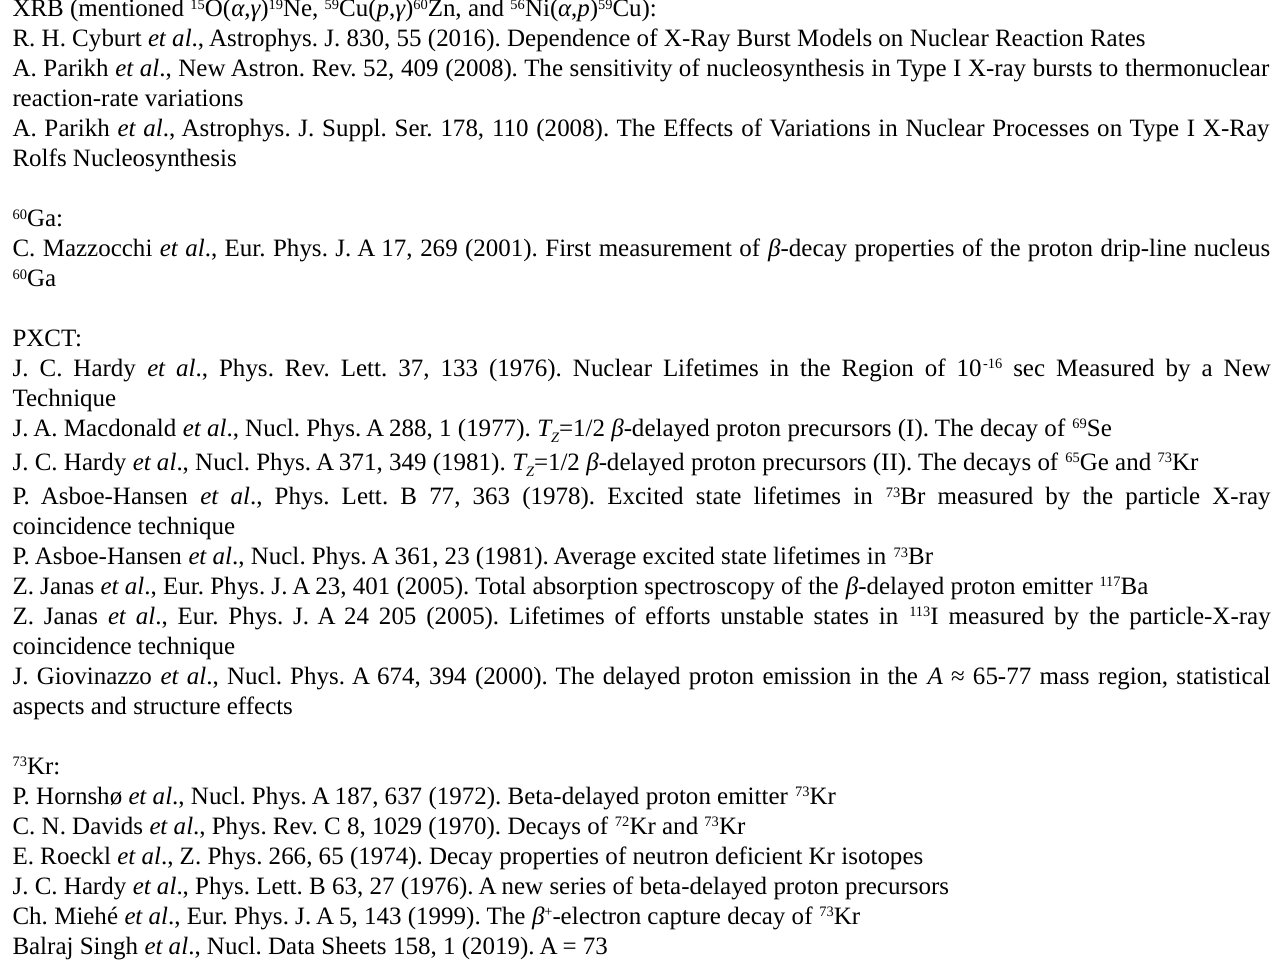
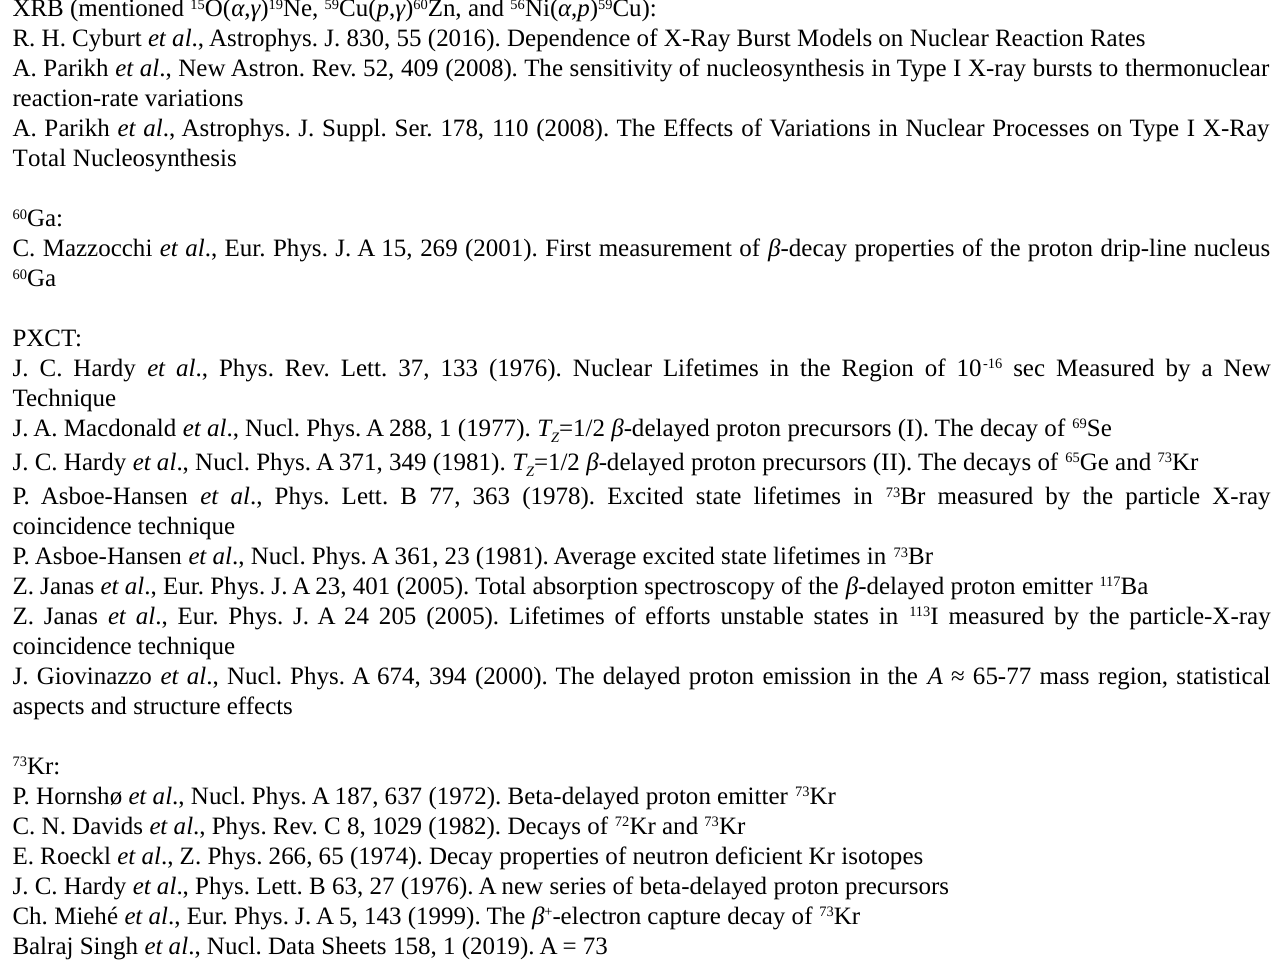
Rolfs: Rolfs -> Total (40, 158)
17: 17 -> 15 (397, 248)
1970: 1970 -> 1982 (465, 826)
